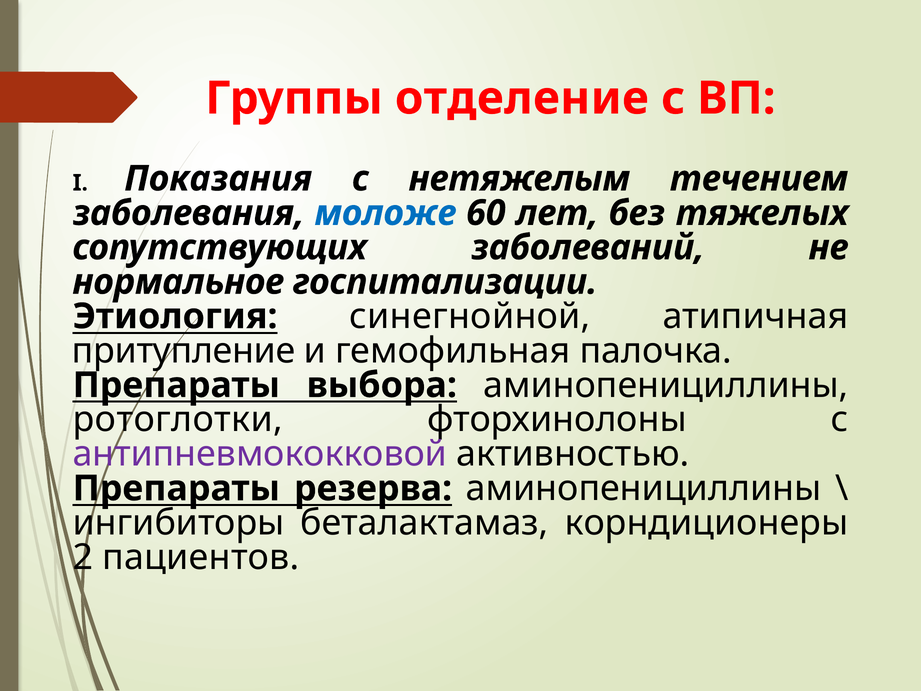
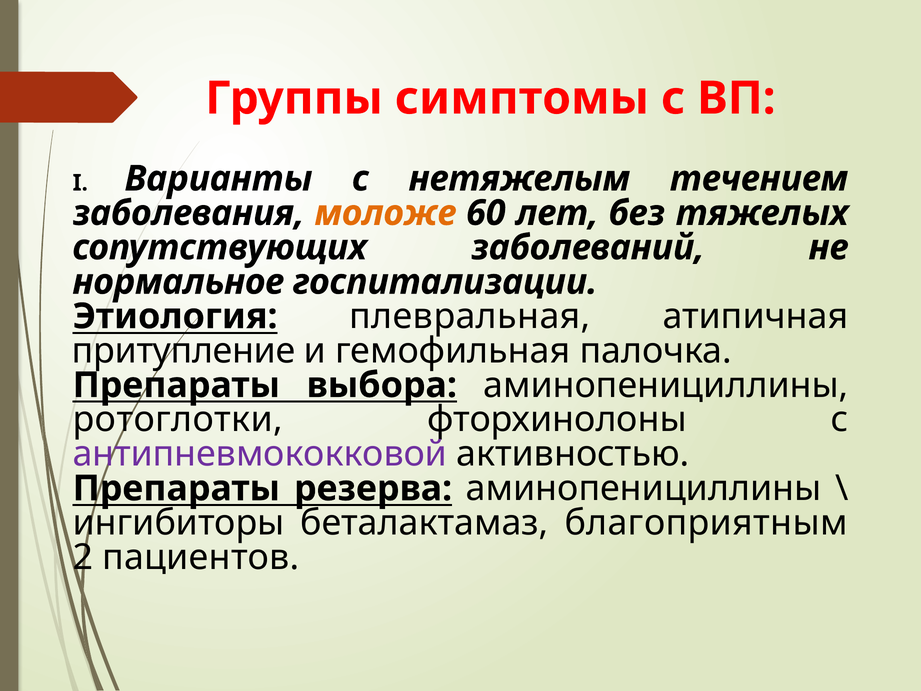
отделение: отделение -> симптомы (522, 98)
Показания: Показания -> Варианты (218, 179)
моложе colour: blue -> orange (385, 213)
синегнойной: синегнойной -> плевральная (470, 316)
корндиционеры: корндиционеры -> благоприятным (706, 523)
